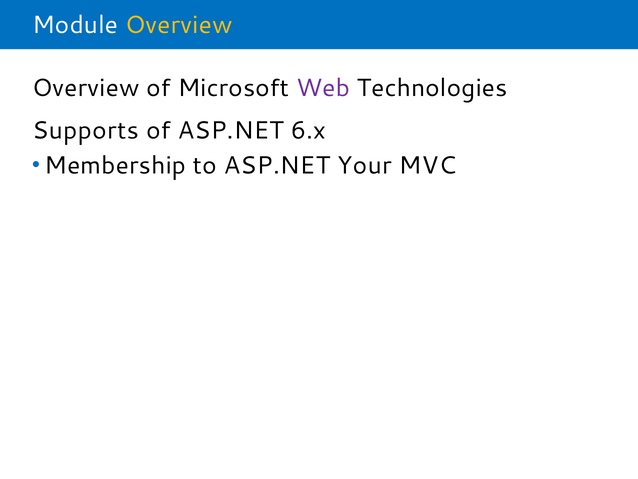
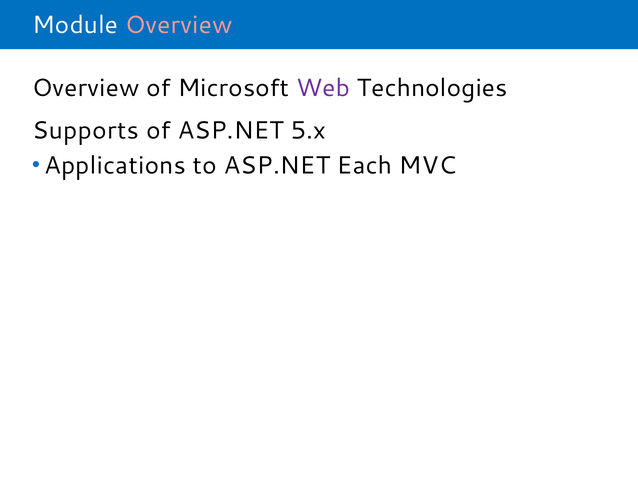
Overview colour: yellow -> pink (179, 25)
6.x: 6.x -> 5.x (308, 130)
Membership: Membership -> Applications (115, 165)
Your: Your -> Each (365, 165)
